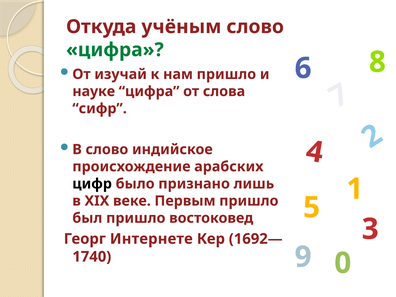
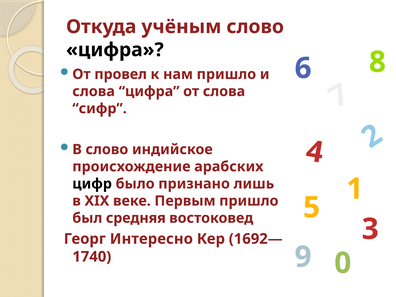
цифра colour: green -> black (115, 50)
изучай: изучай -> провел (121, 74)
науке: науке -> слова (94, 91)
был пришло: пришло -> средняя (136, 218)
Интернете: Интернете -> Интересно (151, 239)
